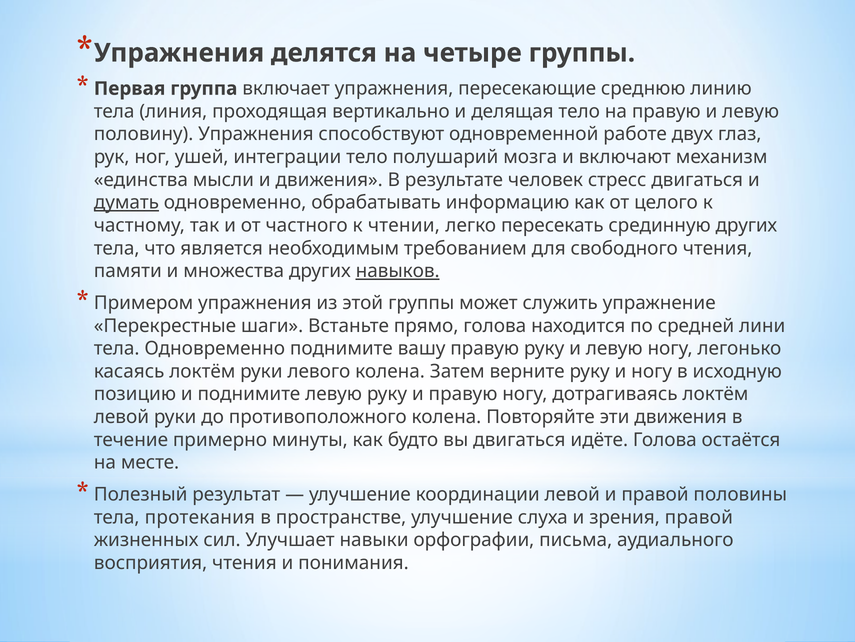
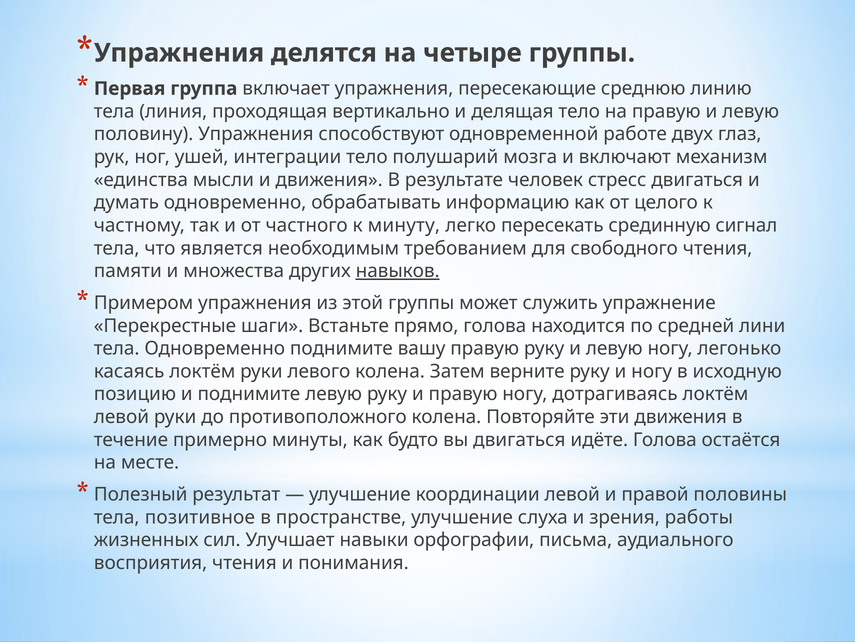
думать underline: present -> none (126, 202)
чтении: чтении -> минуту (404, 225)
срединную других: других -> сигнал (746, 225)
протекания: протекания -> позитивное (200, 517)
зрения правой: правой -> работы (699, 517)
